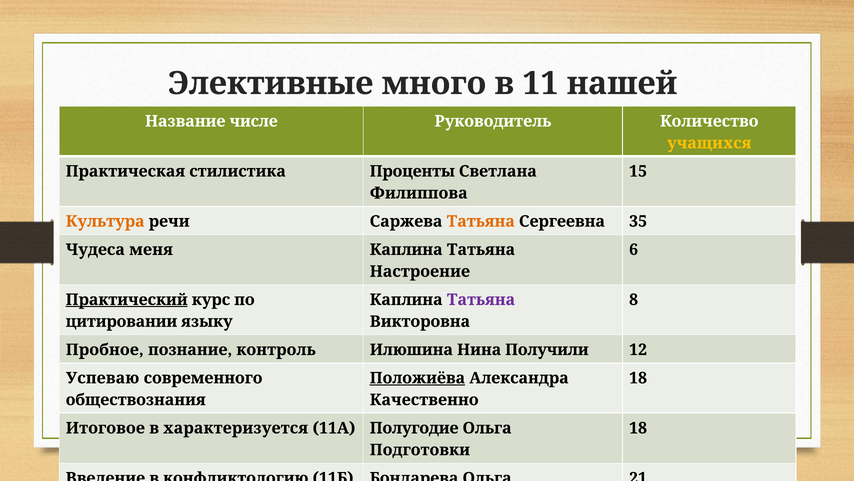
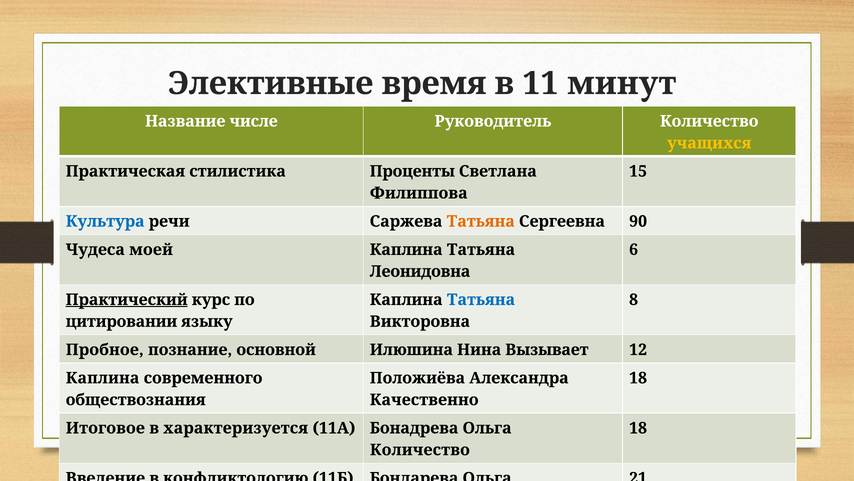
много: много -> время (434, 83)
нашей: нашей -> минут (622, 83)
Культура colour: orange -> blue (105, 221)
35: 35 -> 90 (638, 221)
меня: меня -> моей (151, 249)
Настроение: Настроение -> Леонидовна (420, 271)
Татьяна colour: purple -> blue (481, 299)
контроль: контроль -> основной (276, 349)
Получили: Получили -> Вызывает (547, 349)
Успеваю: Успеваю -> Каплина (103, 378)
Положиёва underline: present -> none (417, 378)
Полугодие: Полугодие -> Бонадрева (414, 428)
Подготовки: Подготовки -> Количество (420, 449)
